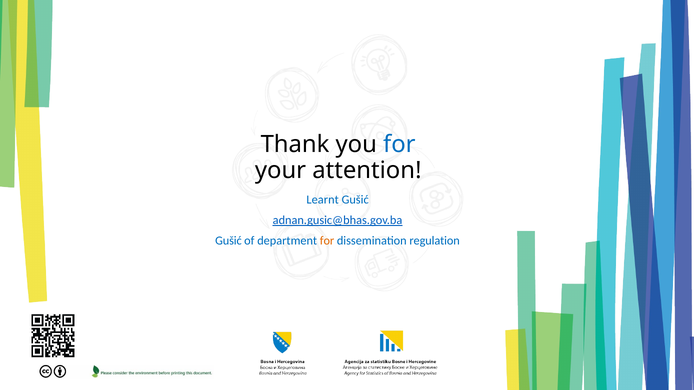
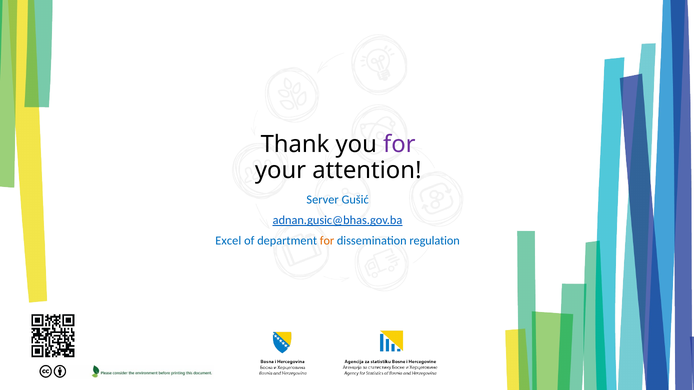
for colour: blue -> purple (399, 145)
Learnt: Learnt -> Server (323, 200)
Gušić: Gušić -> Excel (228, 241)
